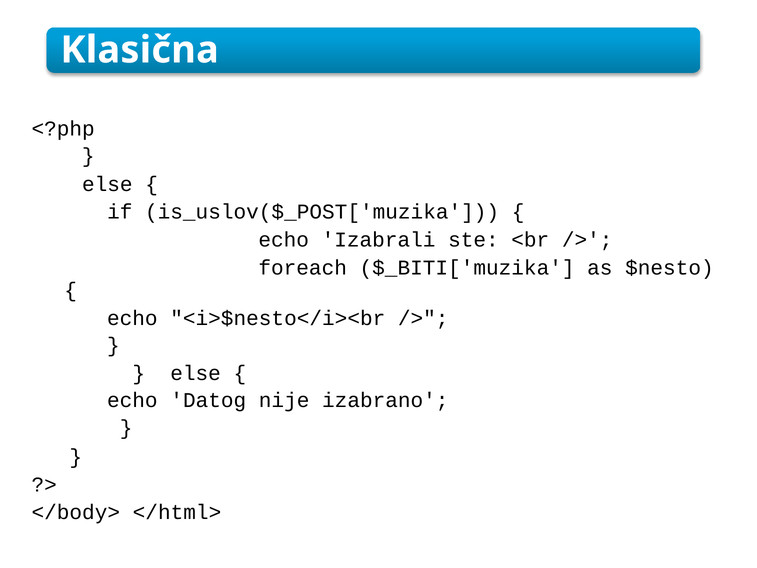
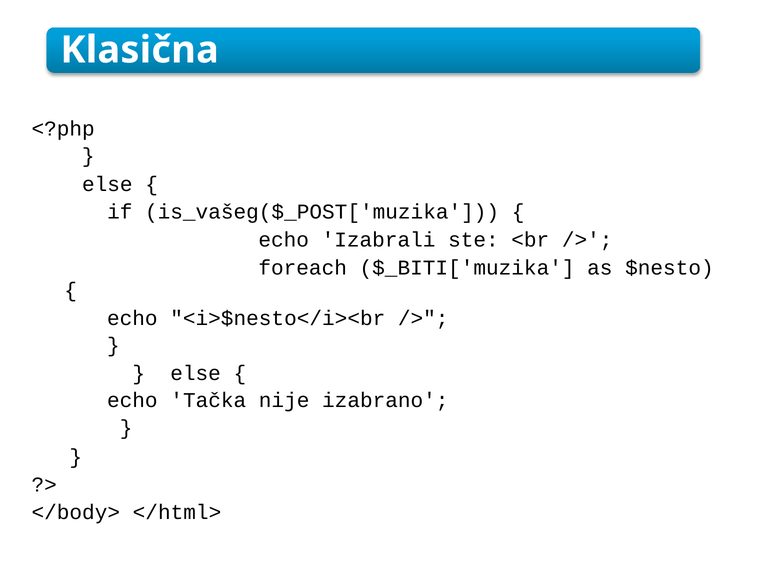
is_uslov($_POST['muzika: is_uslov($_POST['muzika -> is_vašeg($_POST['muzika (322, 211)
Datog: Datog -> Tačka (208, 400)
